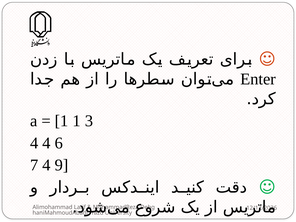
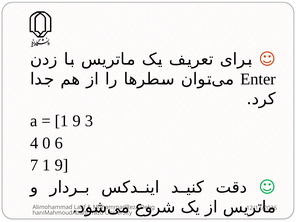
1: 1 -> 9 (77, 121)
4 4: 4 -> 0 (46, 143)
7 4: 4 -> 1 (46, 165)
